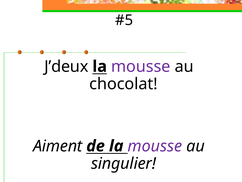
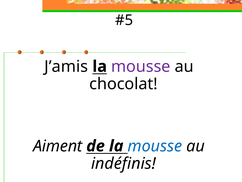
J’deux: J’deux -> J’amis (66, 66)
mousse colour: purple -> blue (155, 146)
singulier: singulier -> indéfinis (123, 163)
